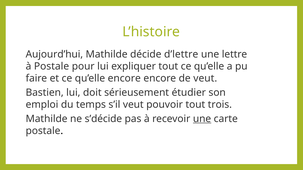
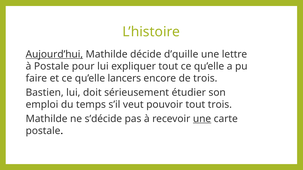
Aujourd’hui underline: none -> present (54, 54)
d’lettre: d’lettre -> d’quille (181, 54)
qu’elle encore: encore -> lancers (124, 79)
de veut: veut -> trois (205, 79)
